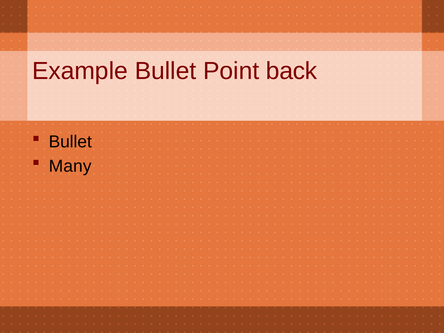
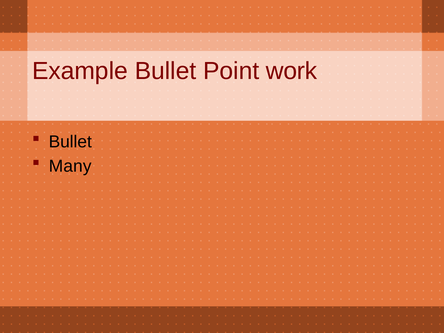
back: back -> work (292, 71)
